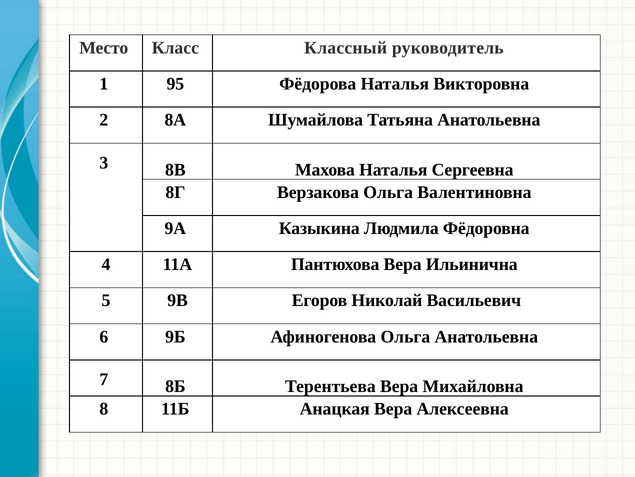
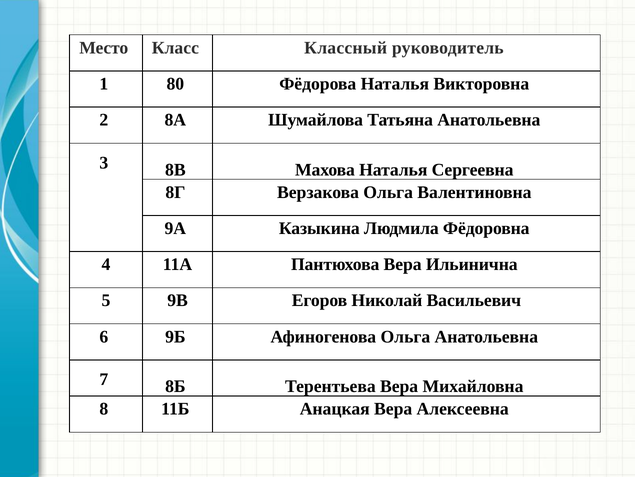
95: 95 -> 80 (175, 84)
